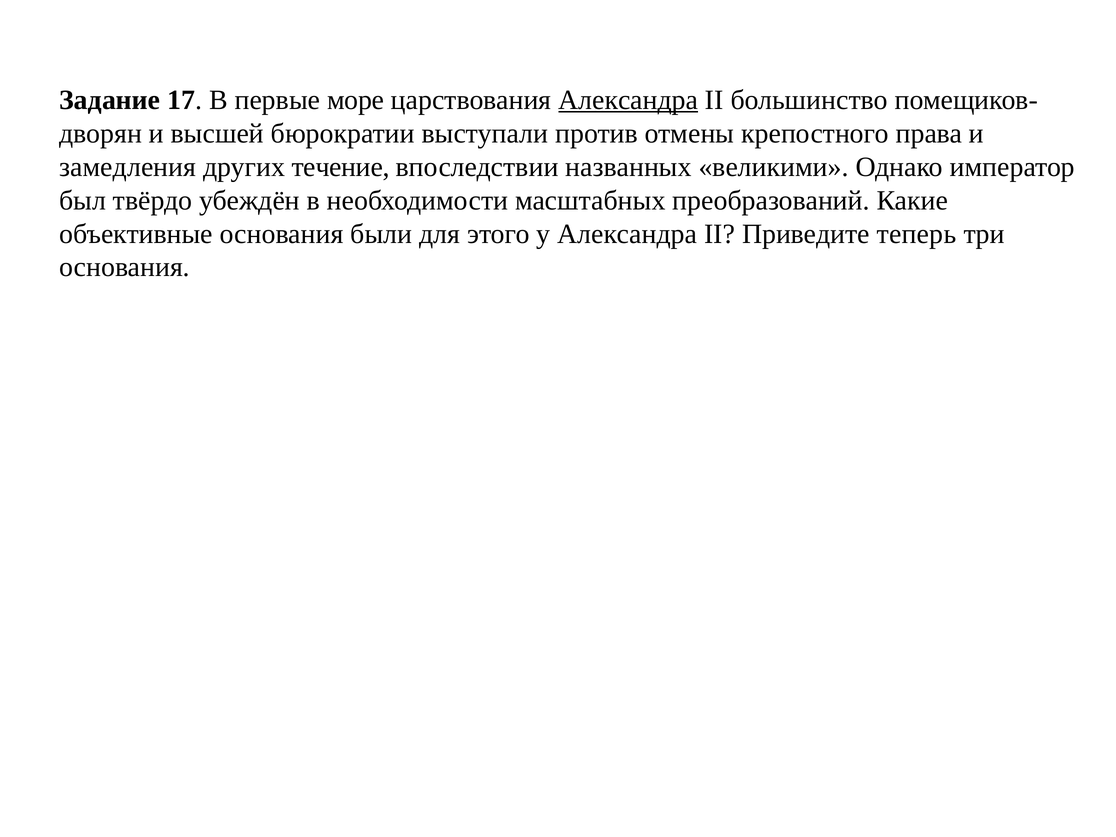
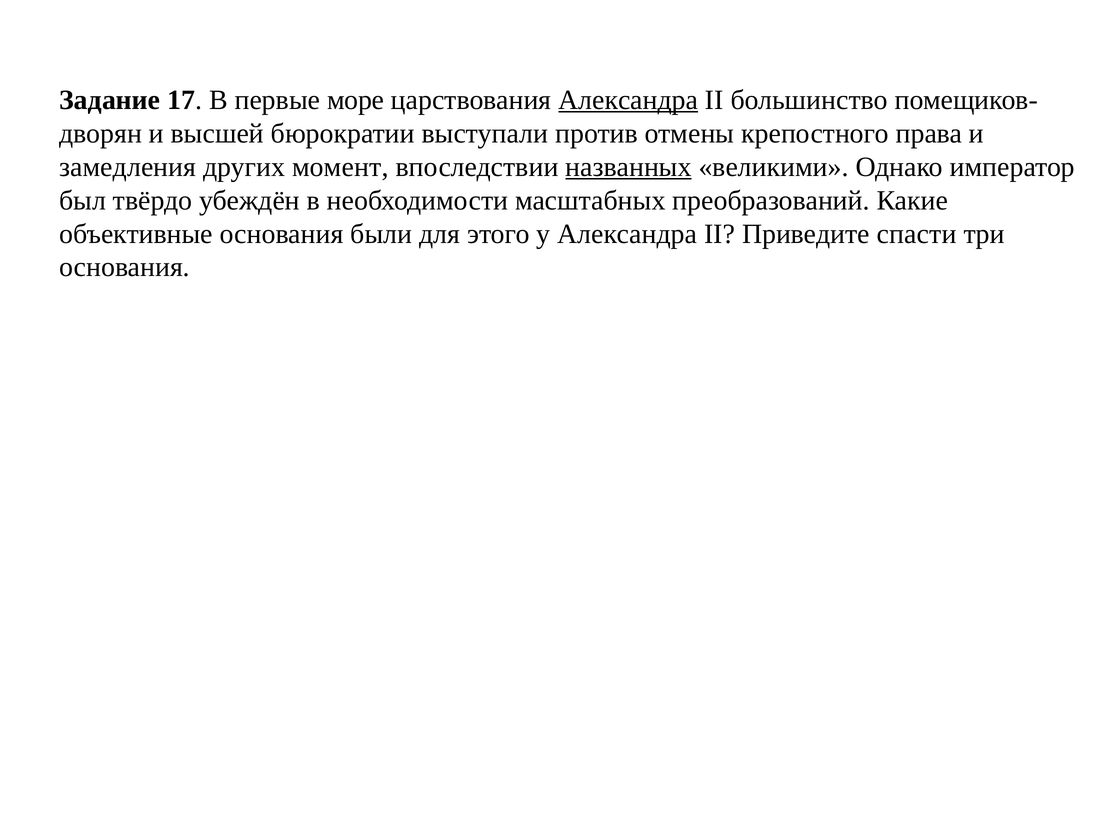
течение: течение -> момент (340, 167)
названных underline: none -> present (629, 167)
теперь: теперь -> спасти (917, 234)
